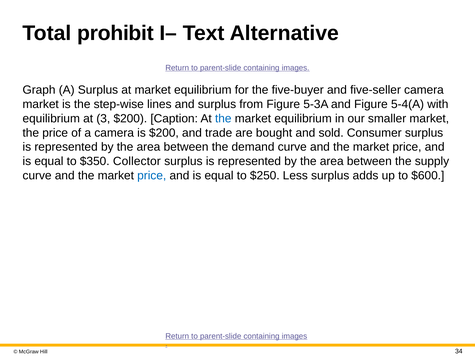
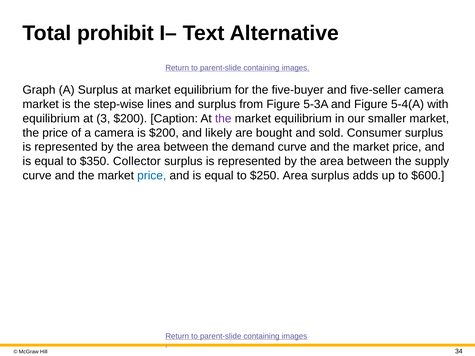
the colour: blue -> purple (223, 119)
trade: trade -> likely (219, 133)
$250 Less: Less -> Area (295, 176)
